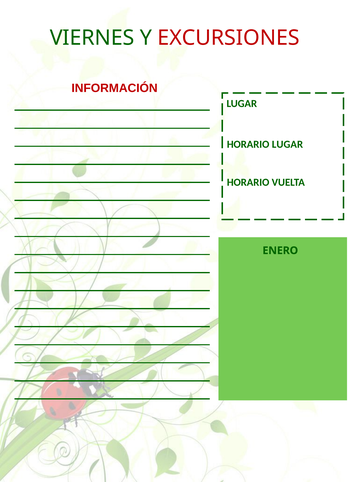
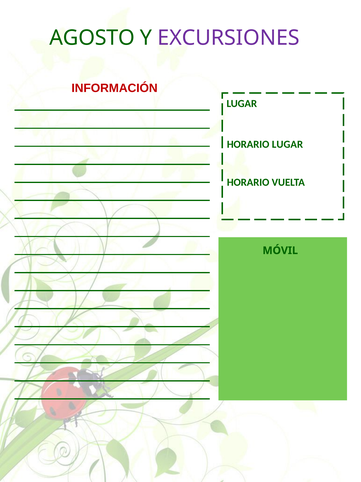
VIERNES: VIERNES -> AGOSTO (92, 38)
EXCURSIONES colour: red -> purple (229, 38)
ENERO: ENERO -> MÓVIL (280, 250)
